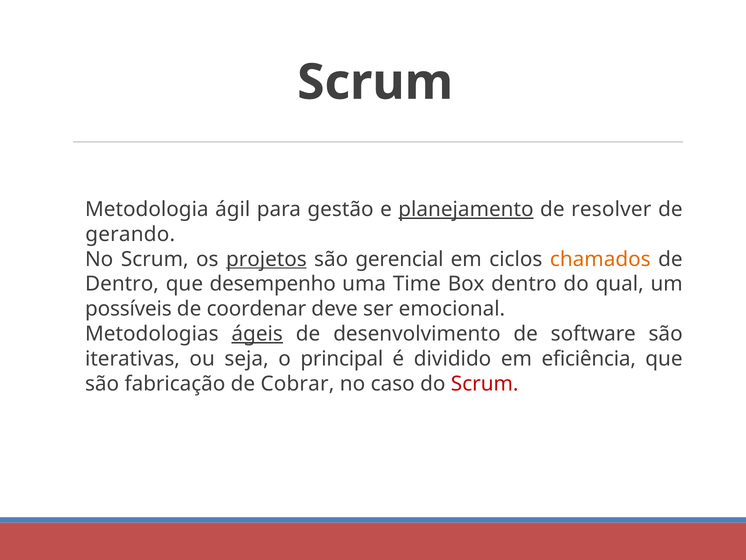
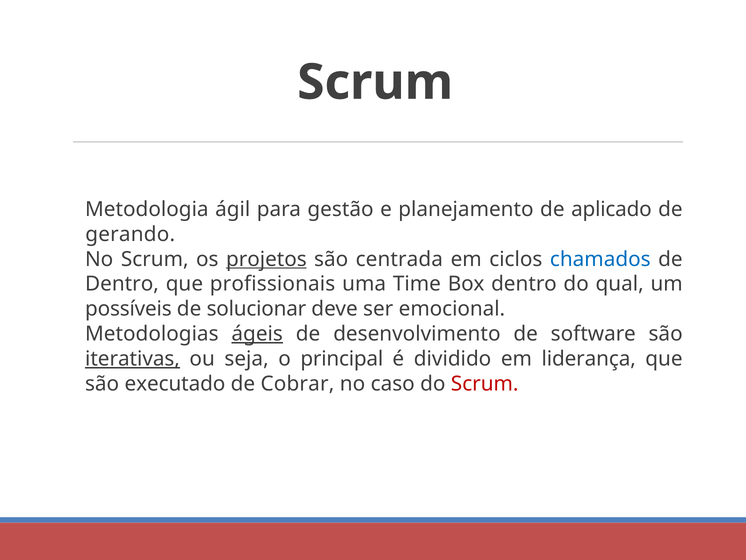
planejamento underline: present -> none (466, 209)
resolver: resolver -> aplicado (611, 209)
gerencial: gerencial -> centrada (399, 259)
chamados colour: orange -> blue (600, 259)
desempenho: desempenho -> profissionais (273, 284)
coordenar: coordenar -> solucionar (256, 309)
iterativas underline: none -> present (133, 358)
eficiência: eficiência -> liderança (589, 358)
fabricação: fabricação -> executado (175, 383)
